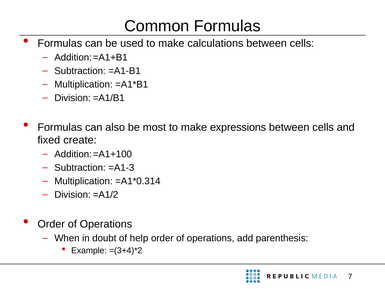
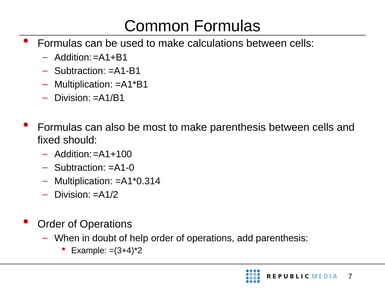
make expressions: expressions -> parenthesis (238, 127)
create: create -> should (80, 140)
=A1-3: =A1-3 -> =A1-0 (121, 168)
